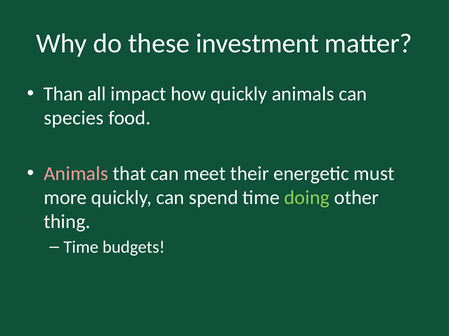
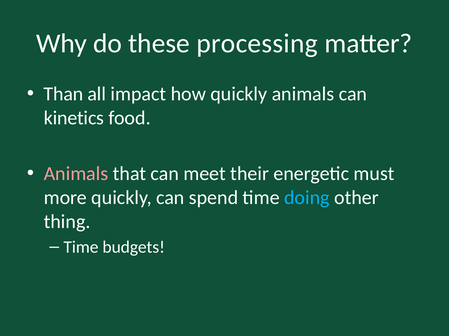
investment: investment -> processing (257, 43)
species: species -> kinetics (74, 118)
doing colour: light green -> light blue (307, 198)
